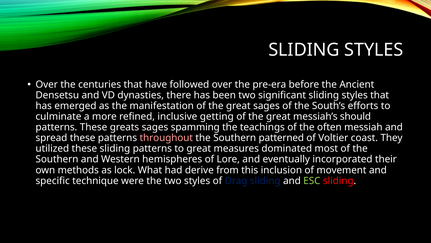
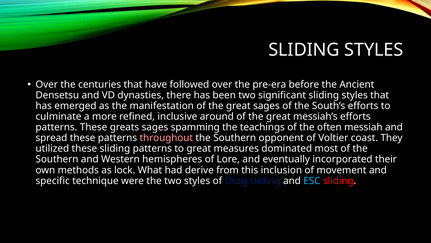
getting: getting -> around (217, 116)
messiah’s should: should -> efforts (355, 116)
patterned: patterned -> opponent (281, 138)
ESC colour: light green -> light blue (312, 180)
